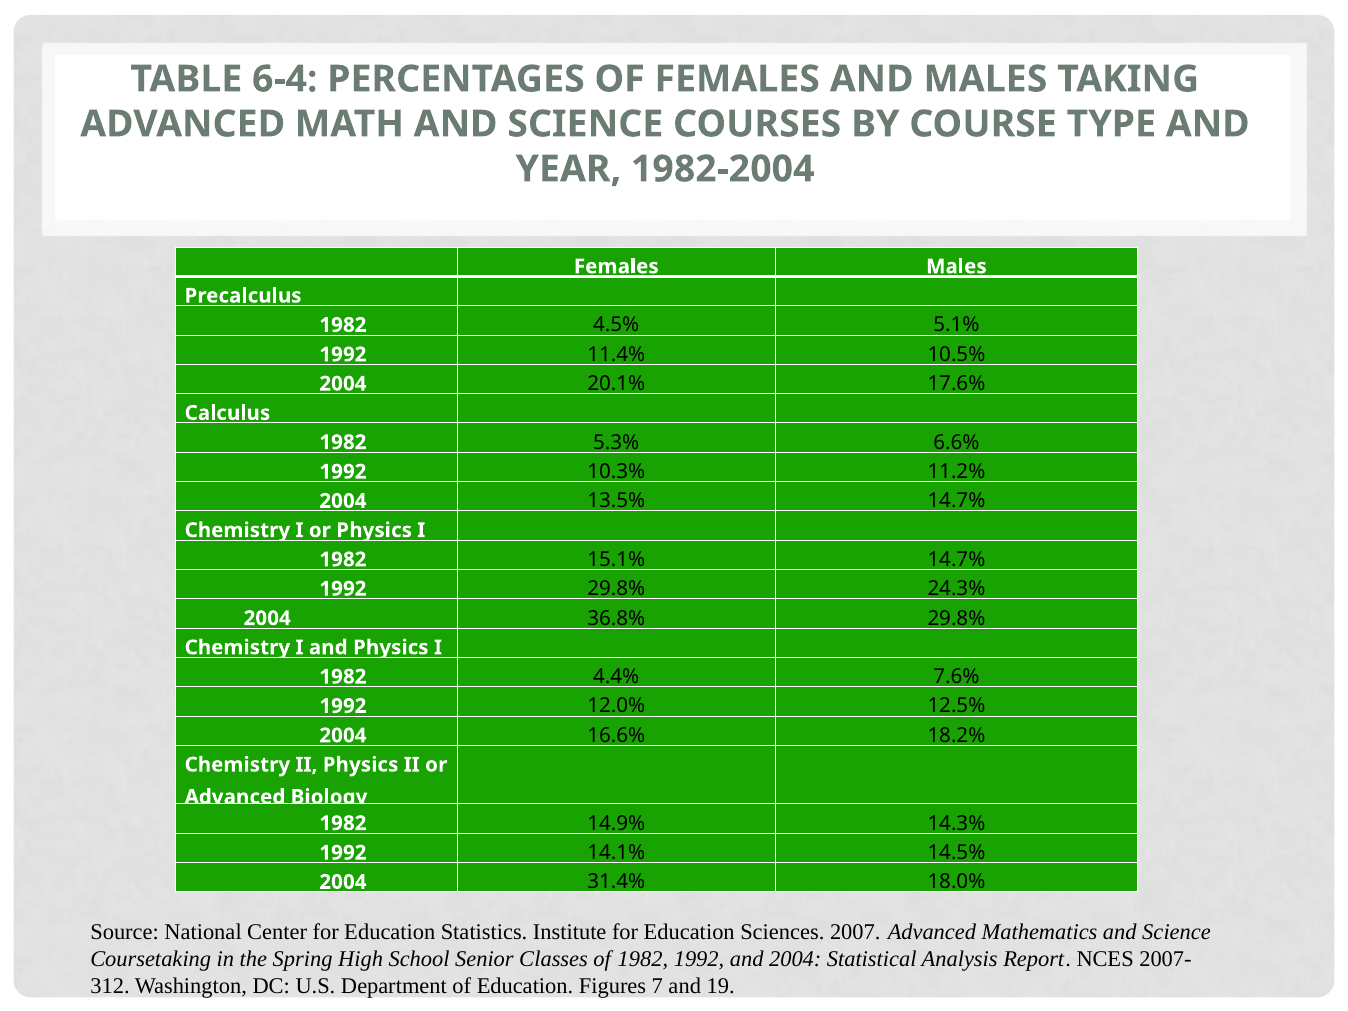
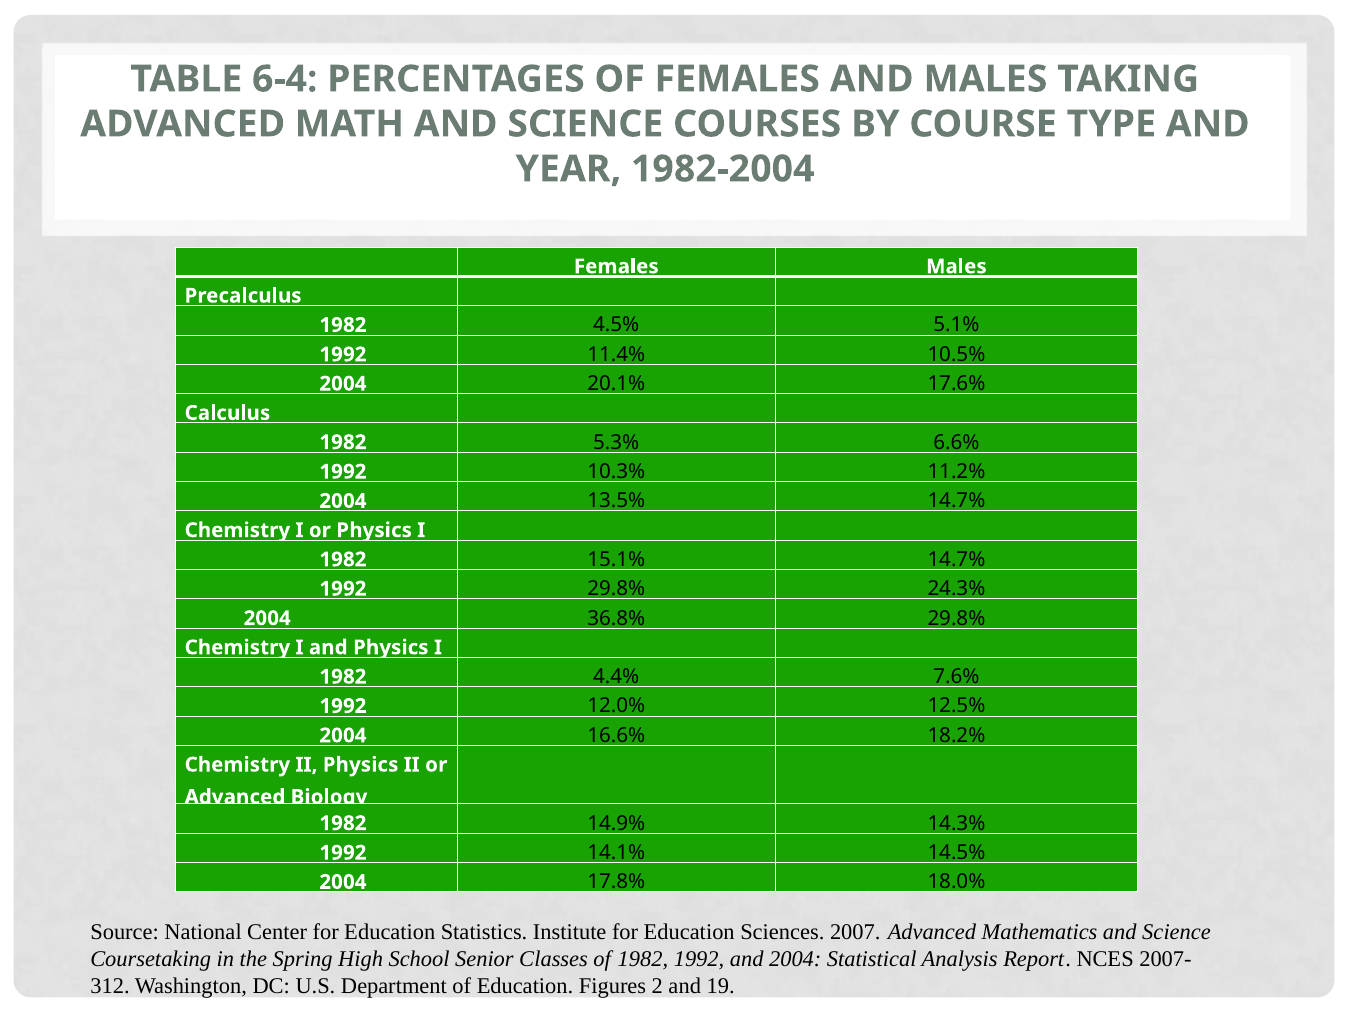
31.4%: 31.4% -> 17.8% (616, 882)
7: 7 -> 2 (657, 986)
